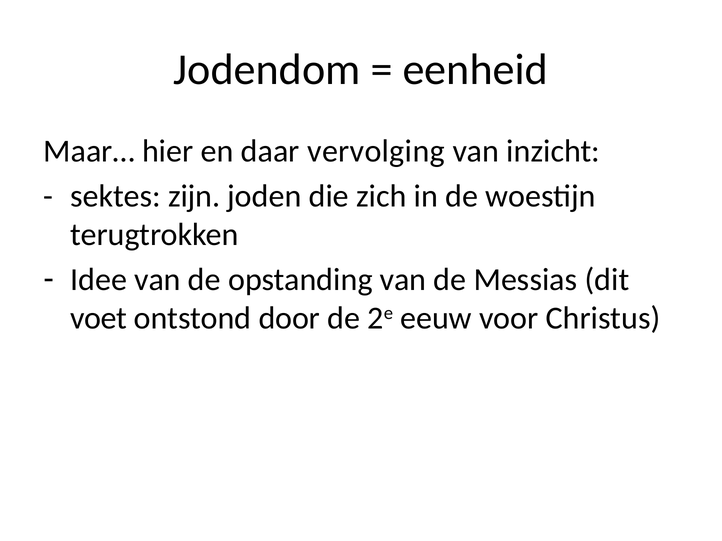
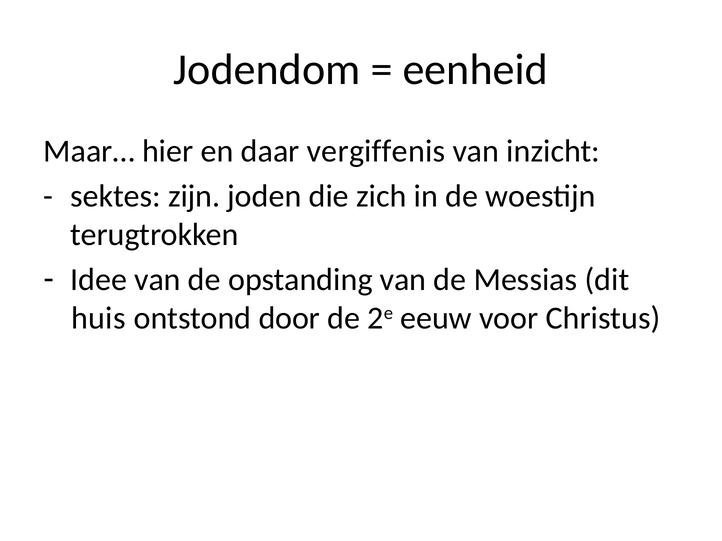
vervolging: vervolging -> vergiffenis (376, 151)
voet: voet -> huis (98, 318)
